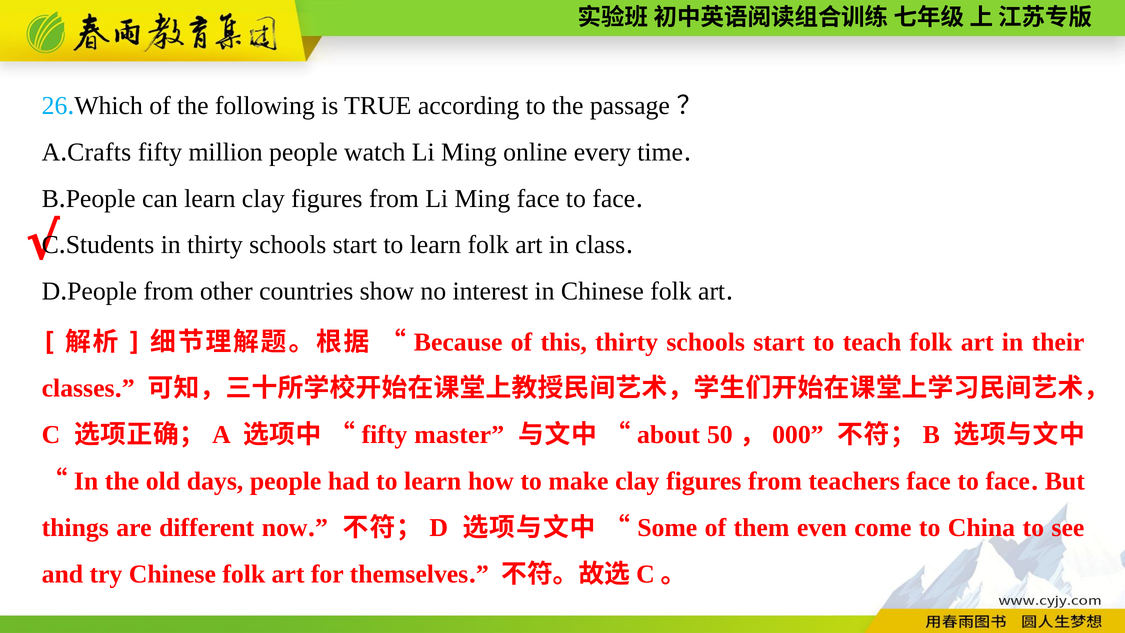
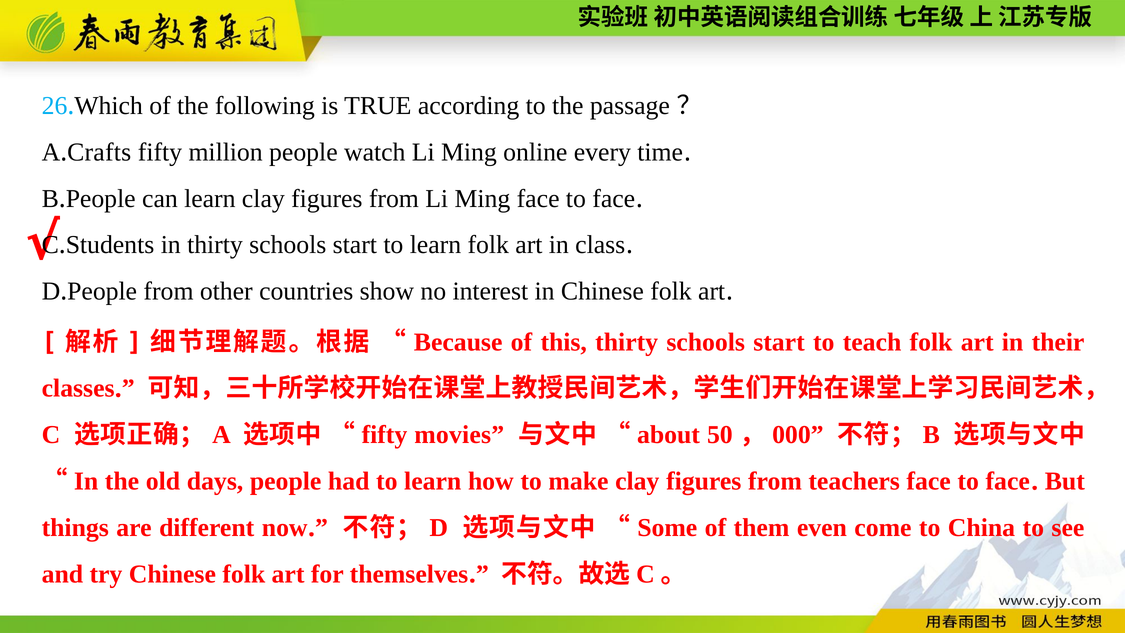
master: master -> movies (459, 435)
